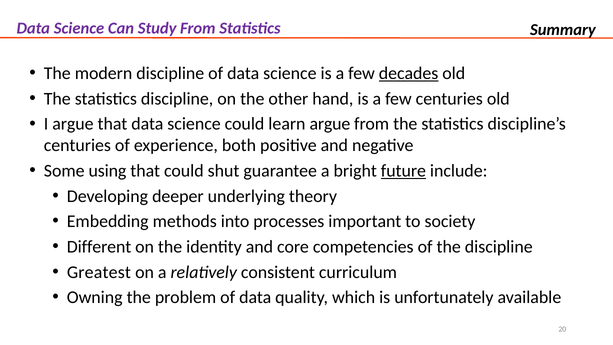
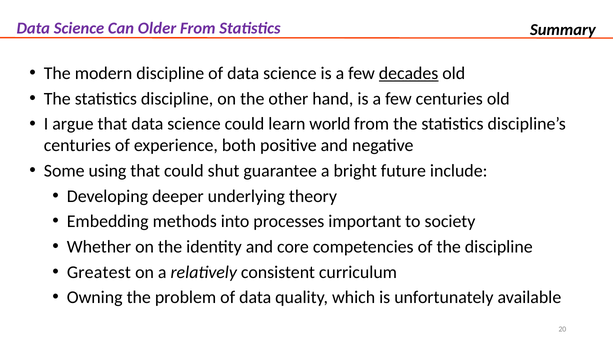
Study: Study -> Older (157, 28)
learn argue: argue -> world (330, 124)
future underline: present -> none (403, 171)
Different: Different -> Whether (99, 247)
